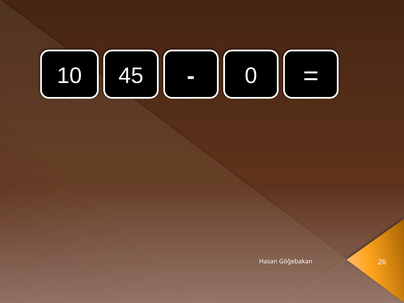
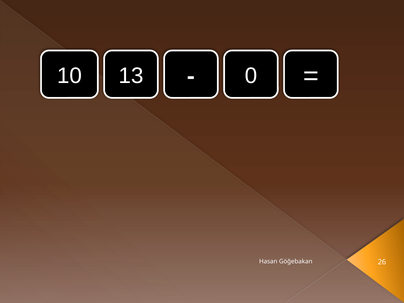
45: 45 -> 13 (131, 76)
